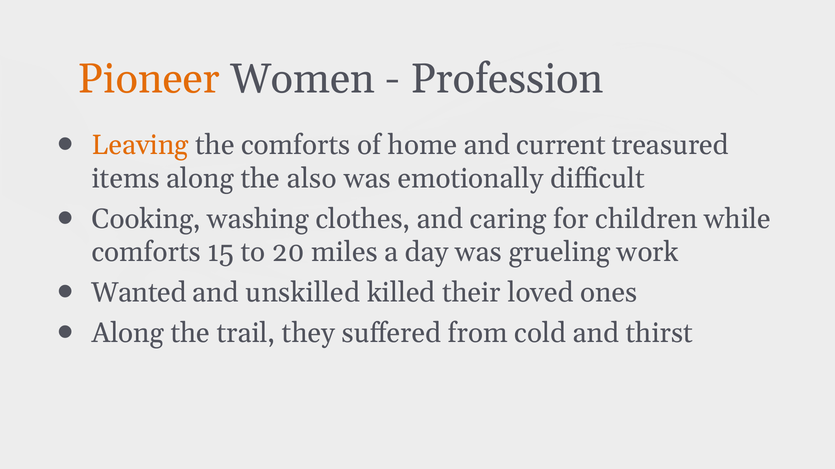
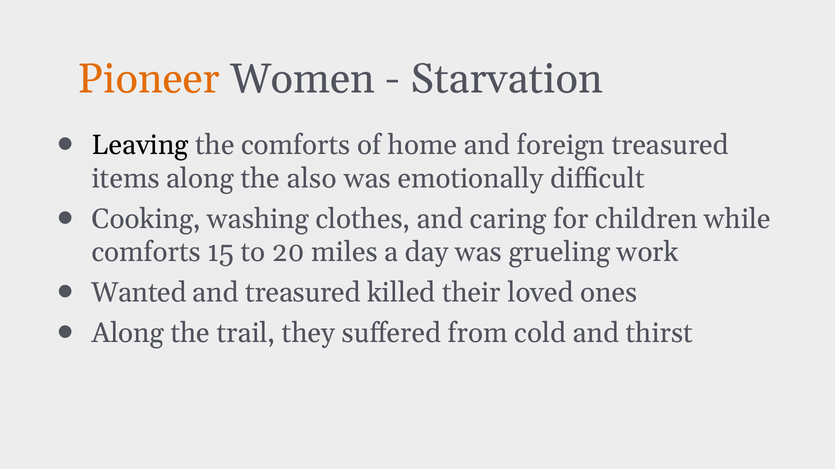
Profession: Profession -> Starvation (507, 79)
Leaving colour: orange -> black (140, 146)
current: current -> foreign (561, 146)
and unskilled: unskilled -> treasured (303, 293)
